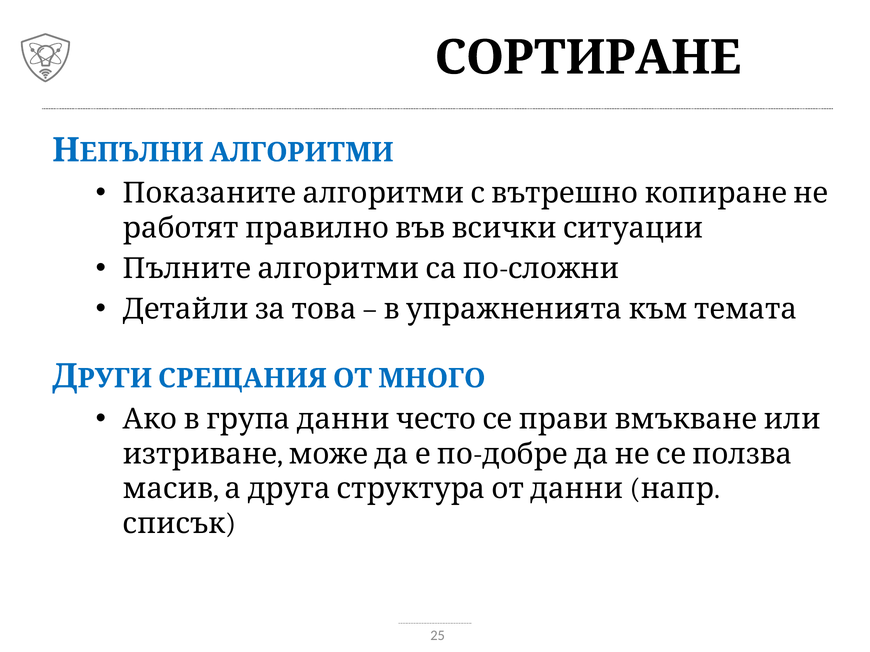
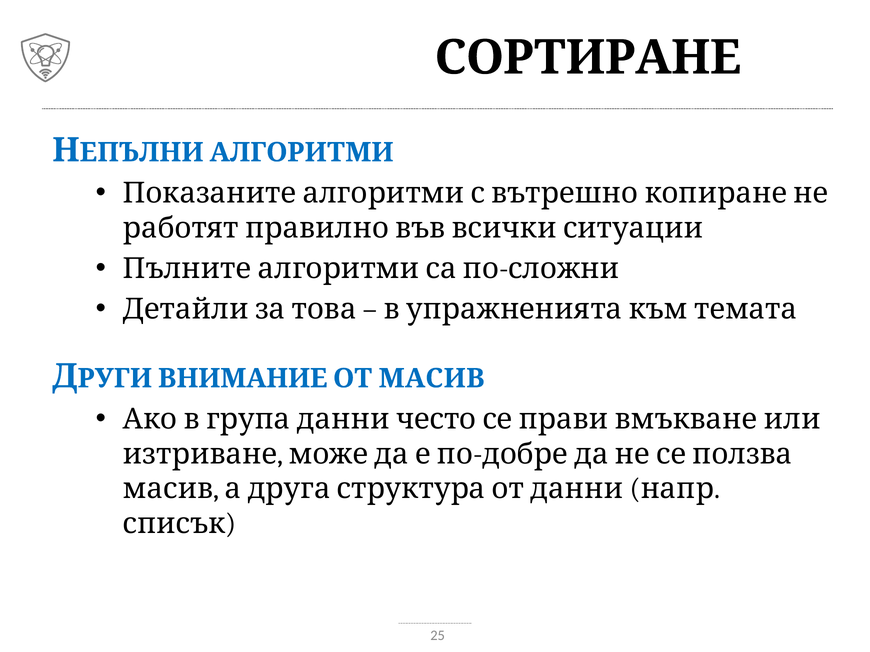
СРЕЩАНИЯ: СРЕЩАНИЯ -> ВНИМАНИЕ (243, 379)
ОТ МНОГО: МНОГО -> МАСИВ (432, 379)
